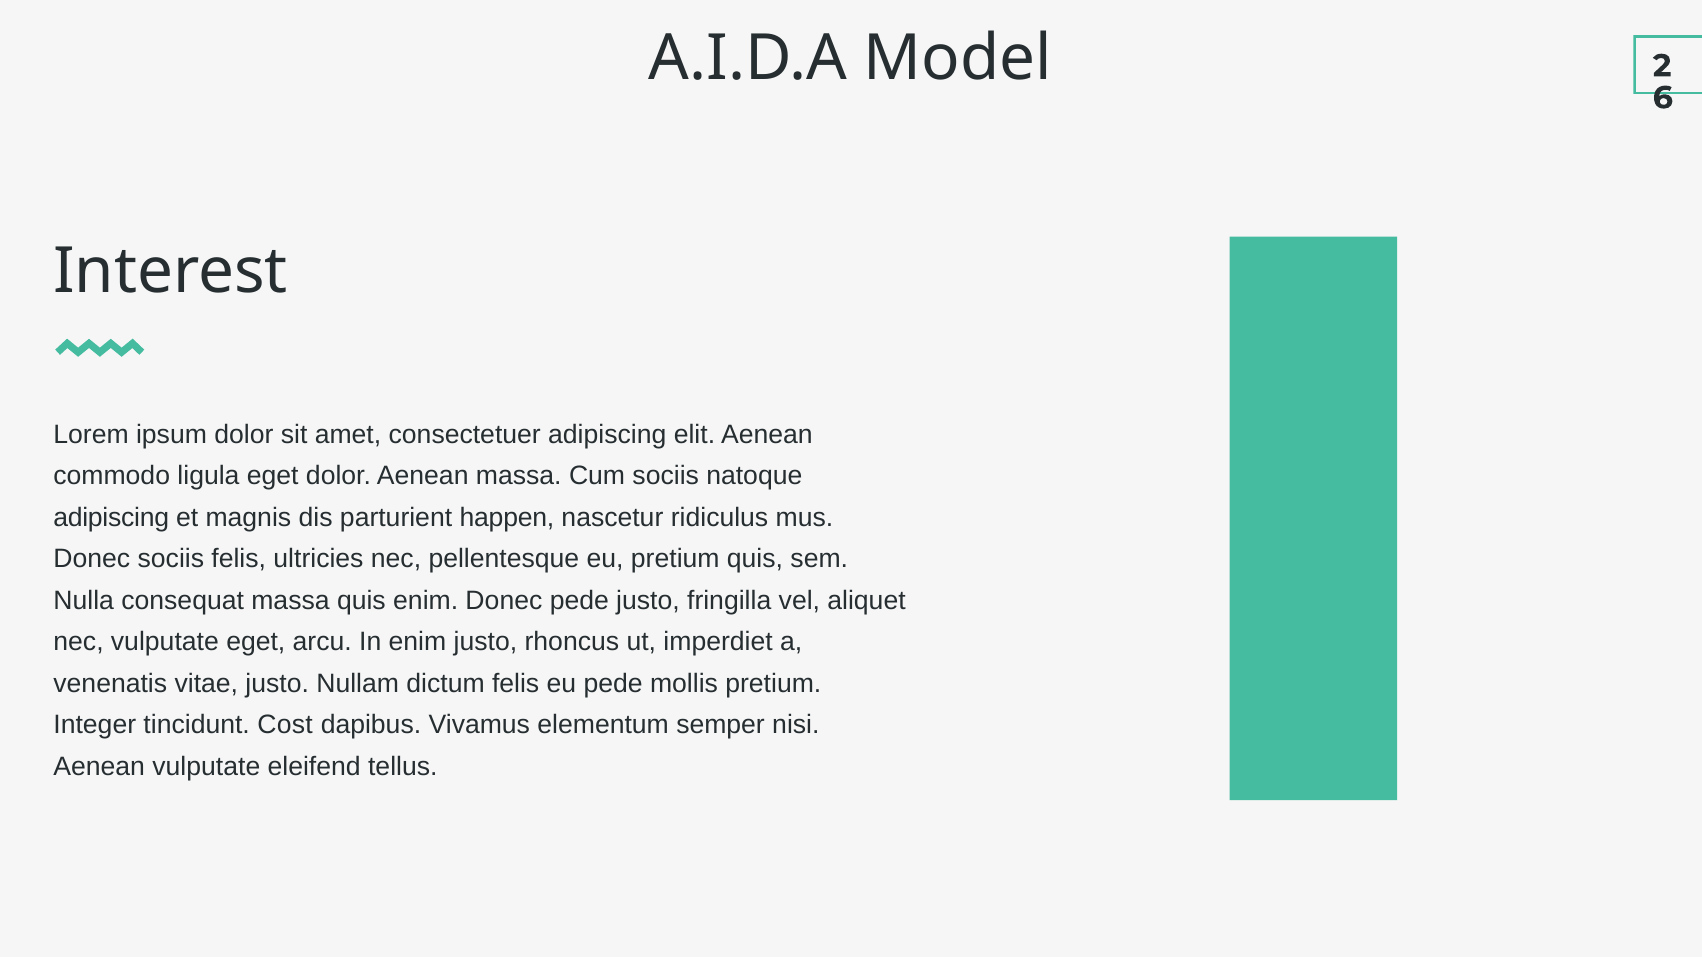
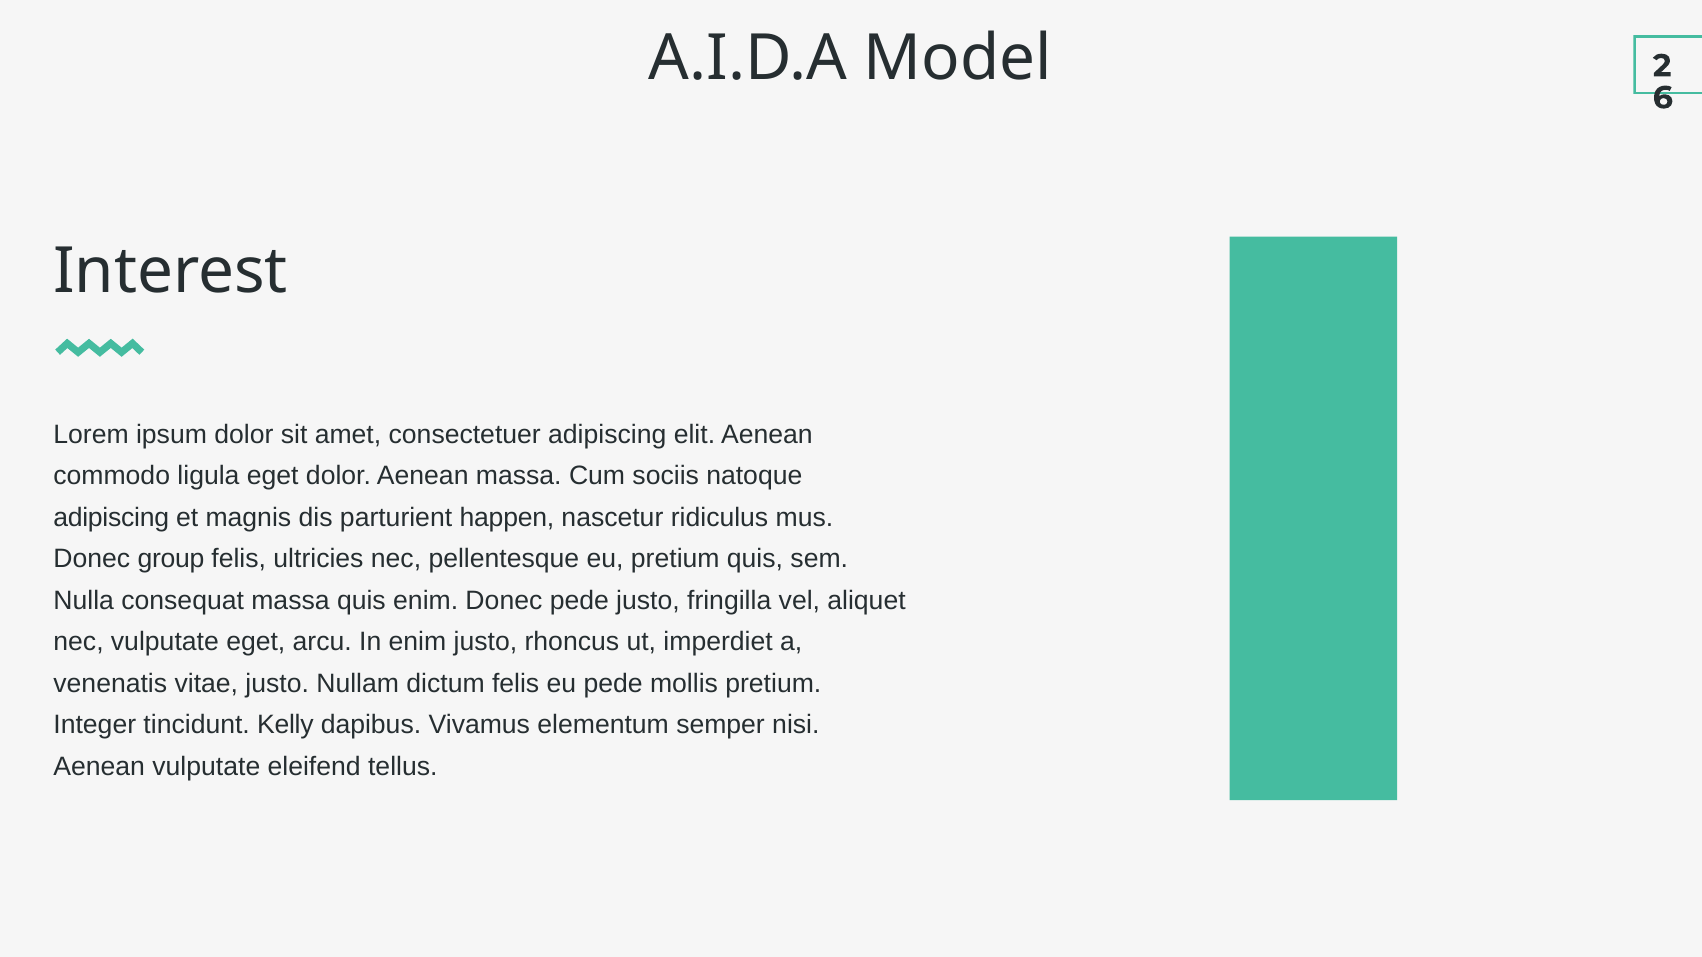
Donec sociis: sociis -> group (171, 559)
Cost: Cost -> Kelly (285, 725)
